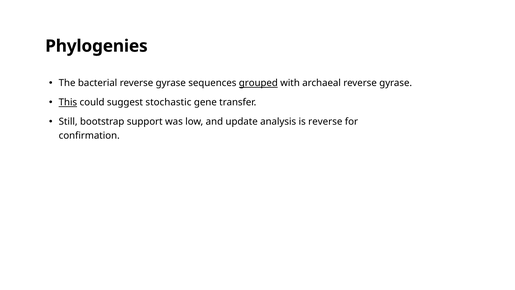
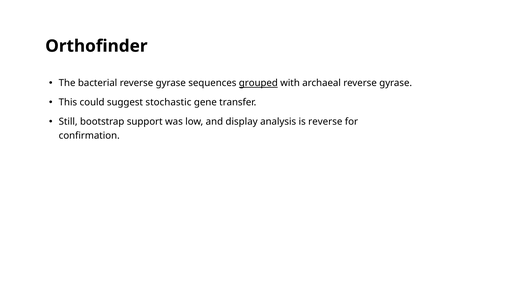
Phylogenies: Phylogenies -> Orthofinder (96, 46)
This underline: present -> none (68, 102)
update: update -> display (242, 122)
